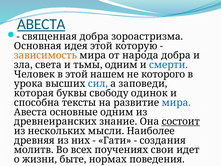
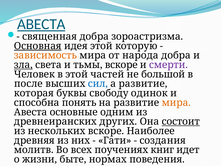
Основная underline: none -> present (38, 46)
зла underline: none -> present (23, 65)
тьмы одним: одним -> вскоре (121, 65)
смерти colour: blue -> purple (169, 65)
нашем: нашем -> частей (107, 74)
которого: которого -> большой (163, 74)
урока: урока -> после (28, 84)
а заповеди: заповеди -> развитие (143, 84)
тексты: тексты -> понять (79, 102)
мира colour: blue -> orange (176, 102)
знание: знание -> других (118, 121)
нескольких мысли: мысли -> вскоре (106, 131)
свои: свои -> книг (162, 150)
